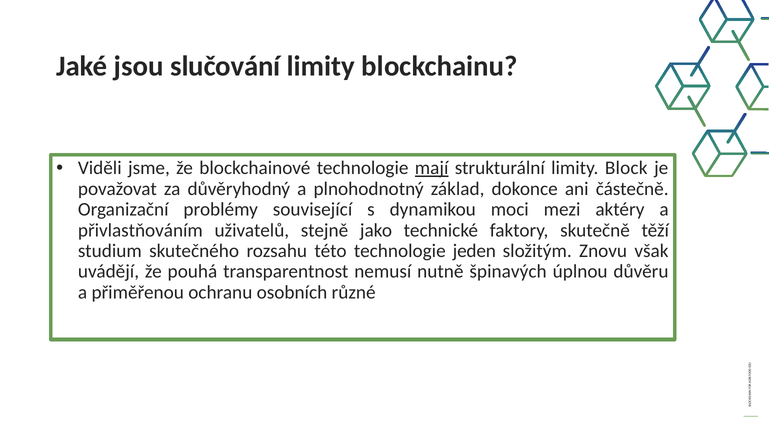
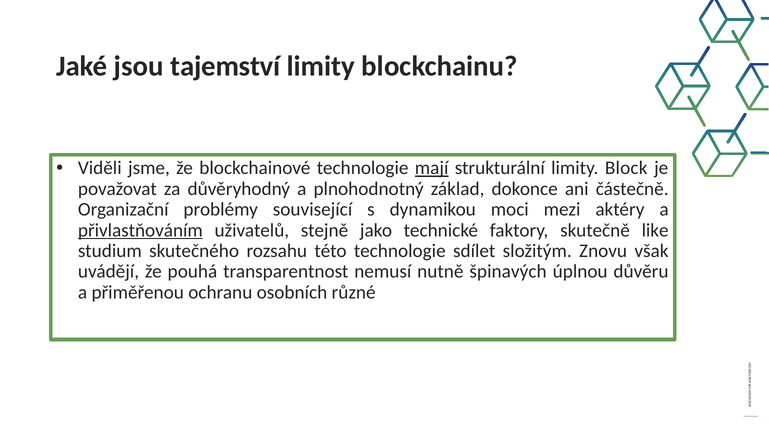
slučování: slučování -> tajemství (225, 66)
přivlastňováním underline: none -> present (140, 231)
těží: těží -> like (655, 231)
jeden: jeden -> sdílet (474, 251)
